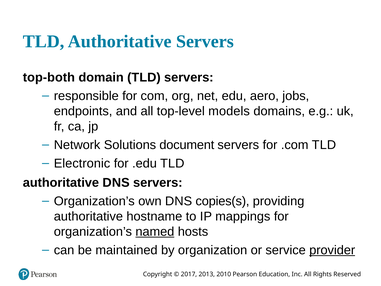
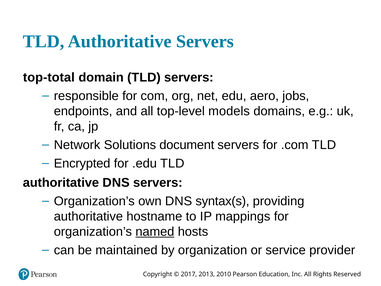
top-both: top-both -> top-total (49, 77)
Electronic: Electronic -> Encrypted (82, 163)
copies(s: copies(s -> syntax(s (222, 201)
provider underline: present -> none (332, 250)
